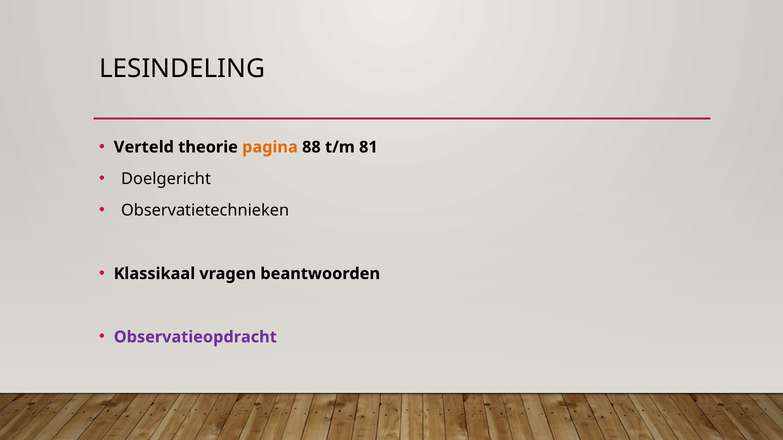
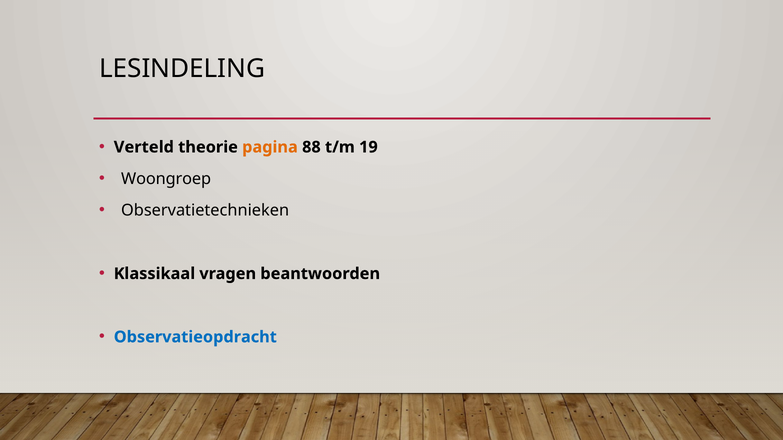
81: 81 -> 19 (368, 147)
Doelgericht: Doelgericht -> Woongroep (166, 179)
Observatieopdracht colour: purple -> blue (195, 337)
